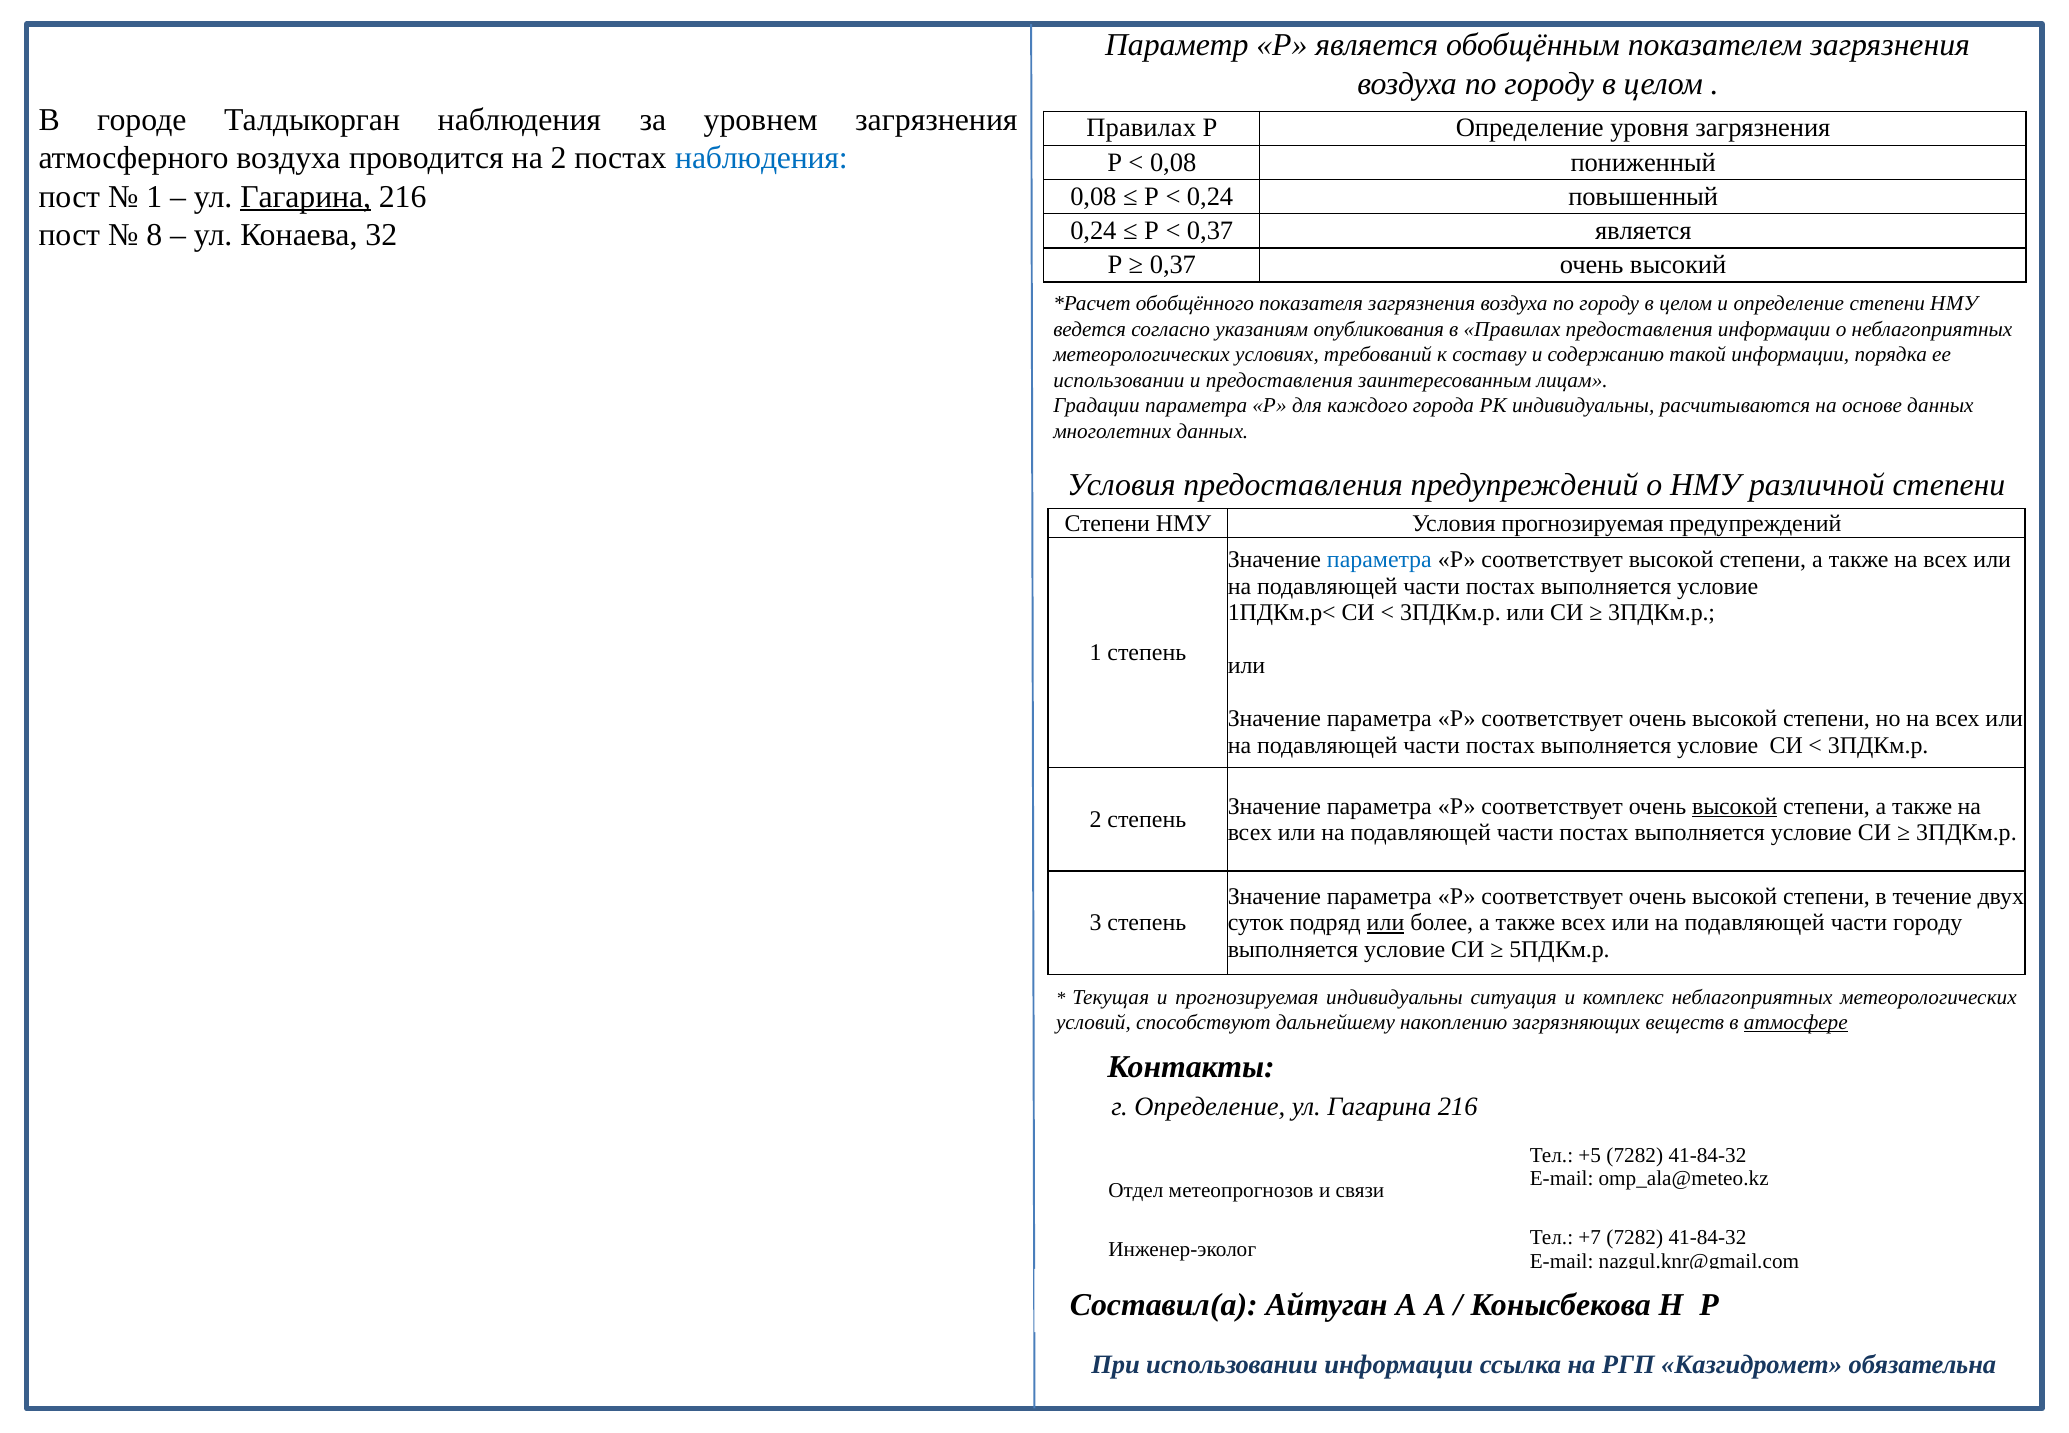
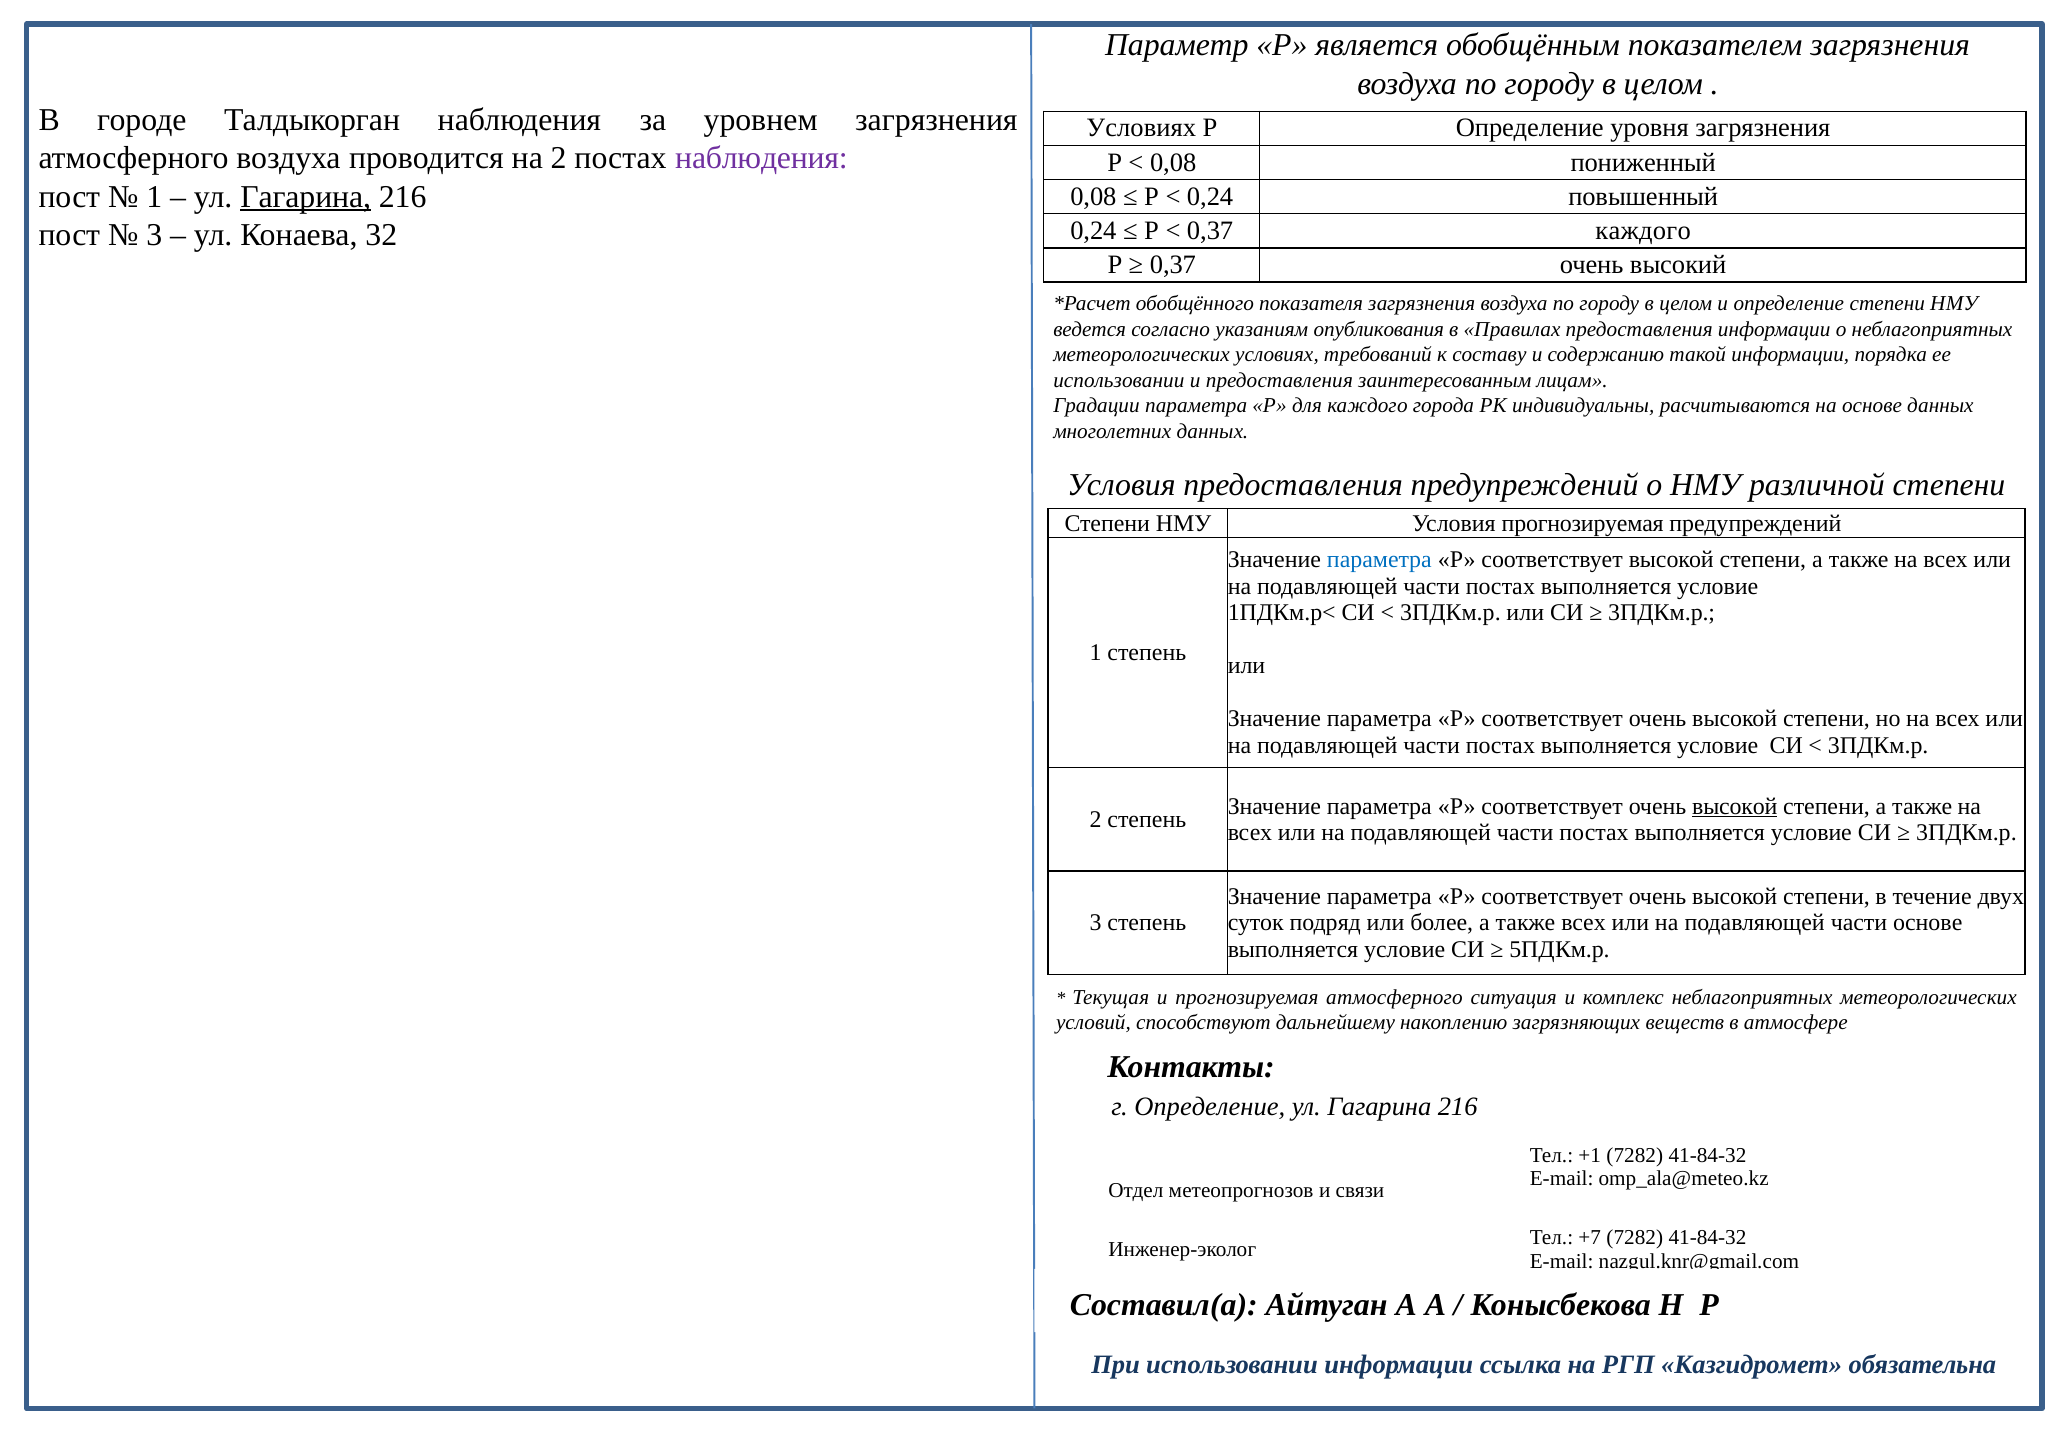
Правилах: Правилах -> Условиях (1141, 128)
наблюдения colour: blue -> purple (761, 158)
0,37 является: является -> каждого (1643, 230)
8: 8 -> 3 (154, 235)
или underline: present -> none (1386, 923)
части городу: городу -> основе (1928, 923)
прогнозируемая индивидуальны: индивидуальны -> атмосферного (1394, 997)
атмосфере underline: present -> none (1796, 1022)
+5: +5 -> +1 (1590, 1155)
